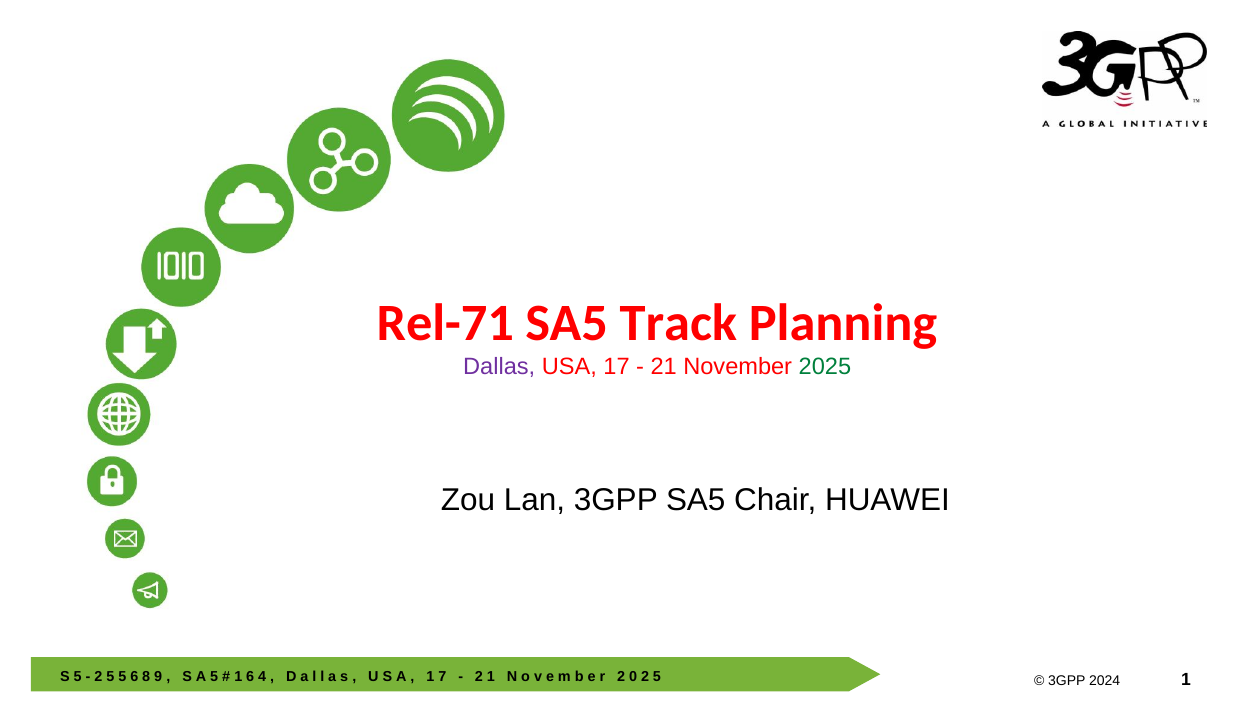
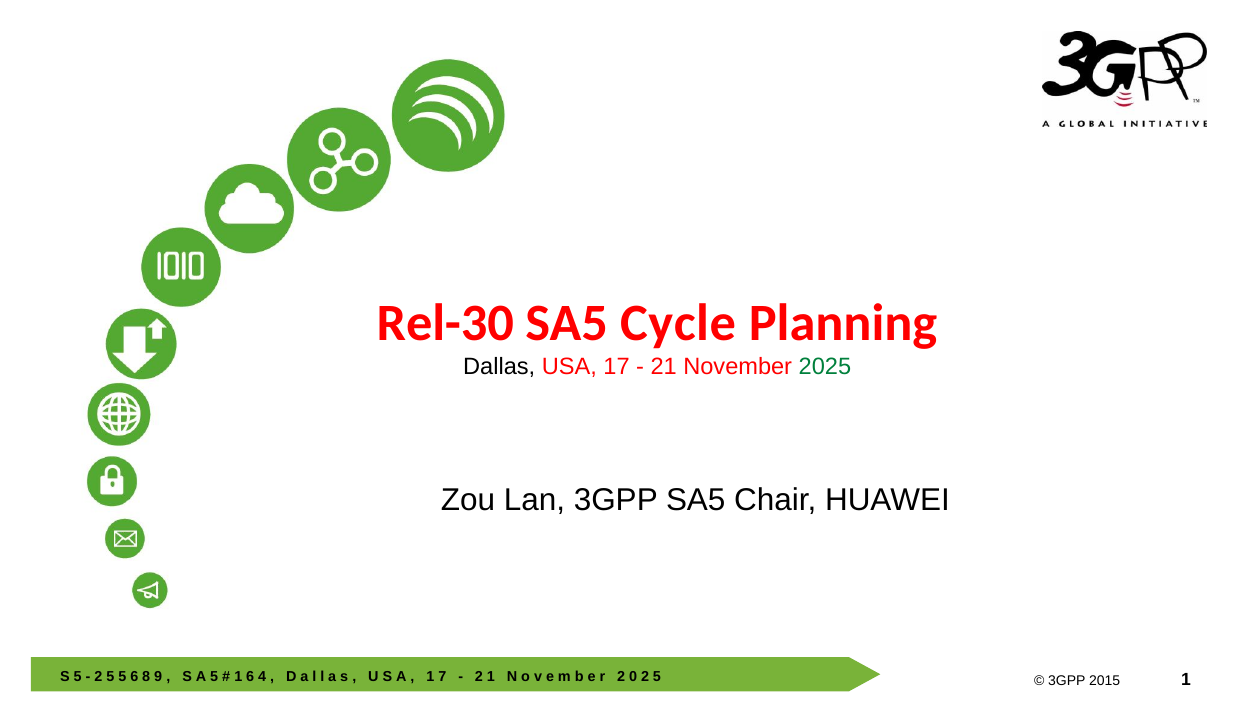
Rel-71: Rel-71 -> Rel-30 (445, 324)
Track: Track -> Cycle (678, 324)
Dallas colour: purple -> black (499, 367)
2024: 2024 -> 2015 (1105, 681)
